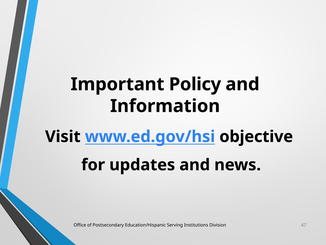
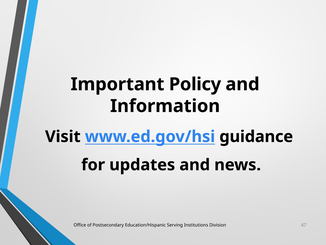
objective: objective -> guidance (256, 136)
